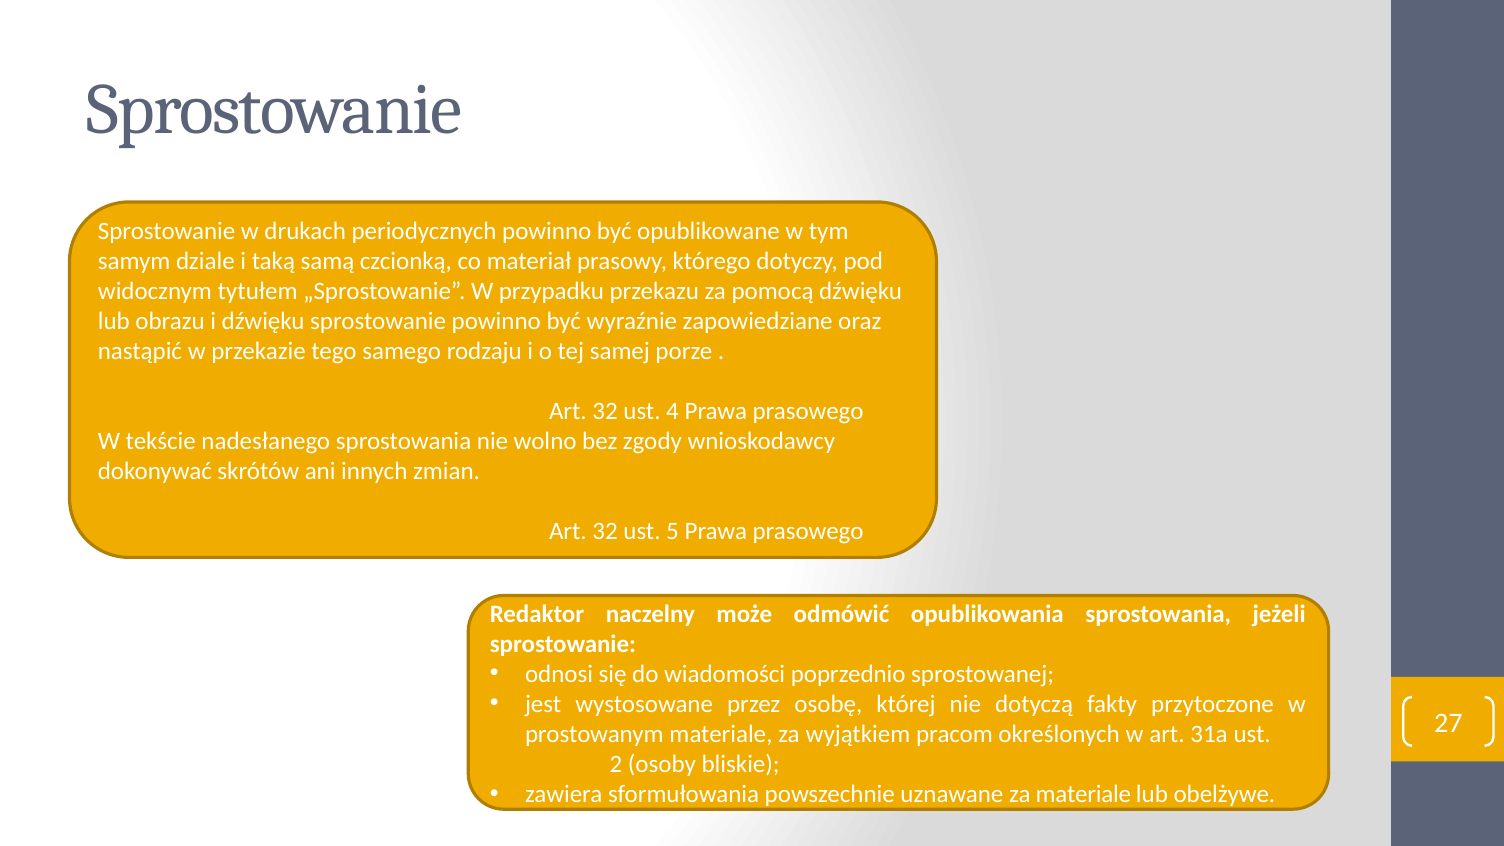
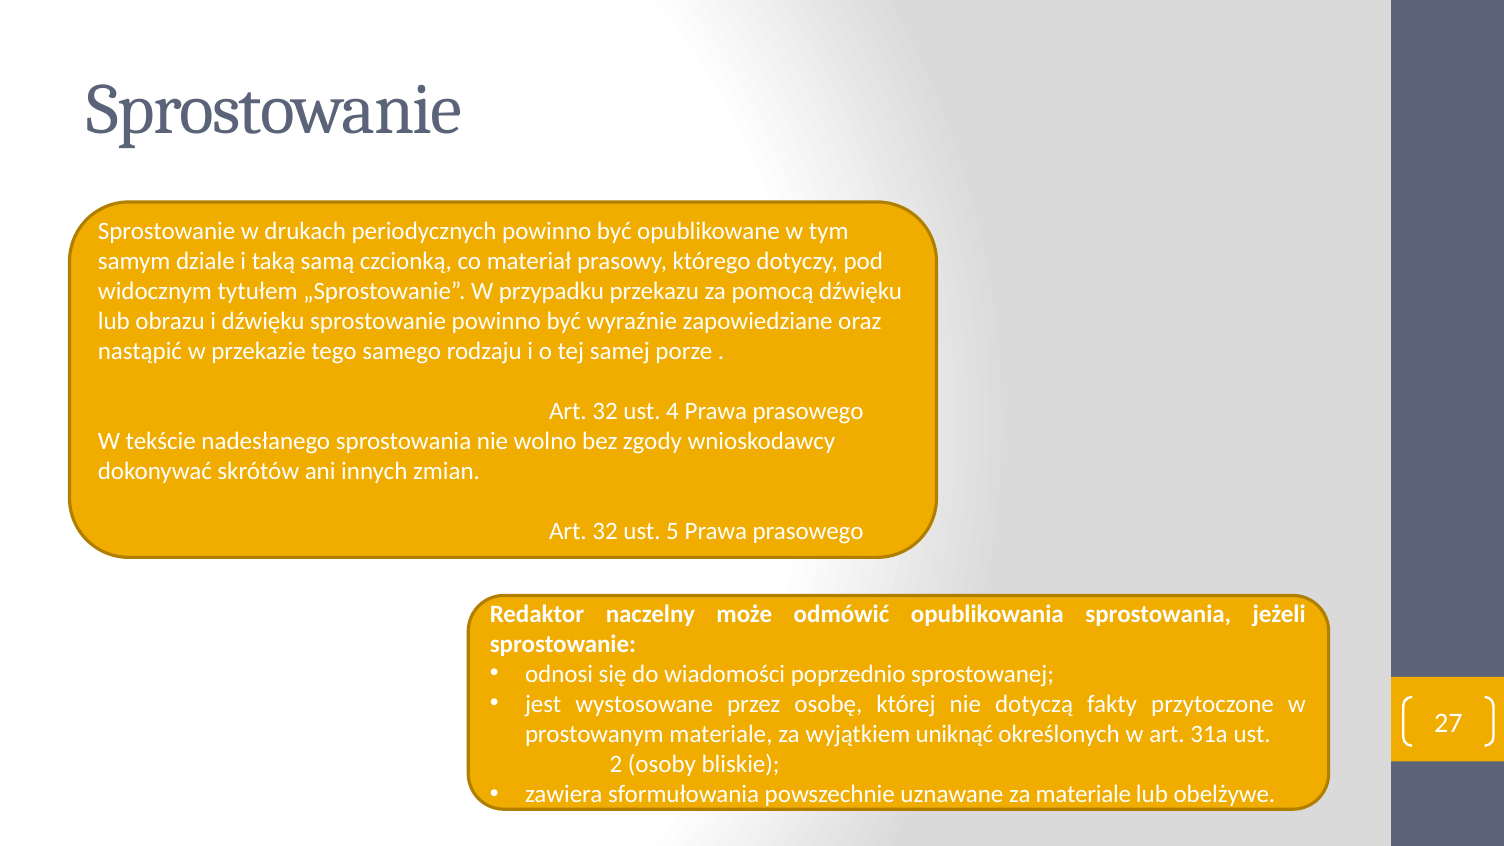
pracom: pracom -> uniknąć (954, 734)
